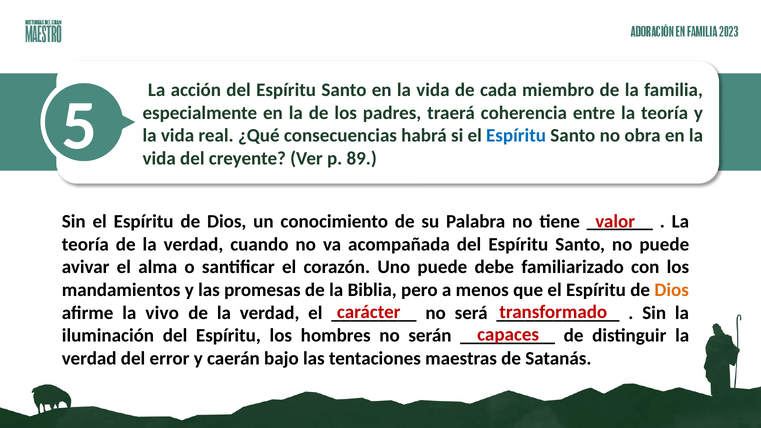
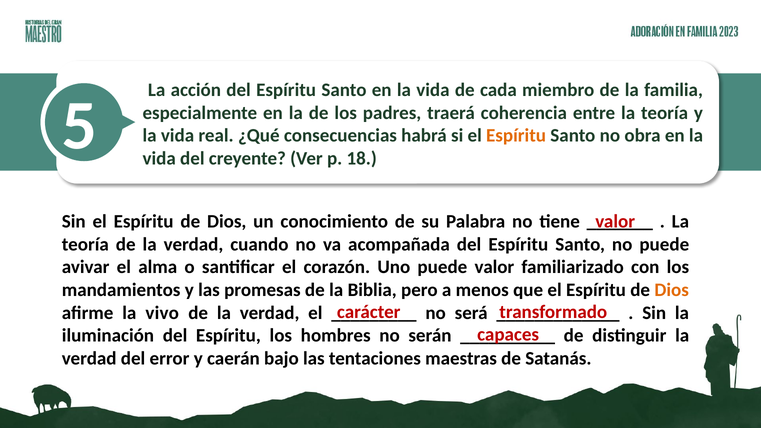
Espíritu colour: blue -> orange (516, 136)
89: 89 -> 18 (362, 158)
puede debe: debe -> valor (494, 267)
